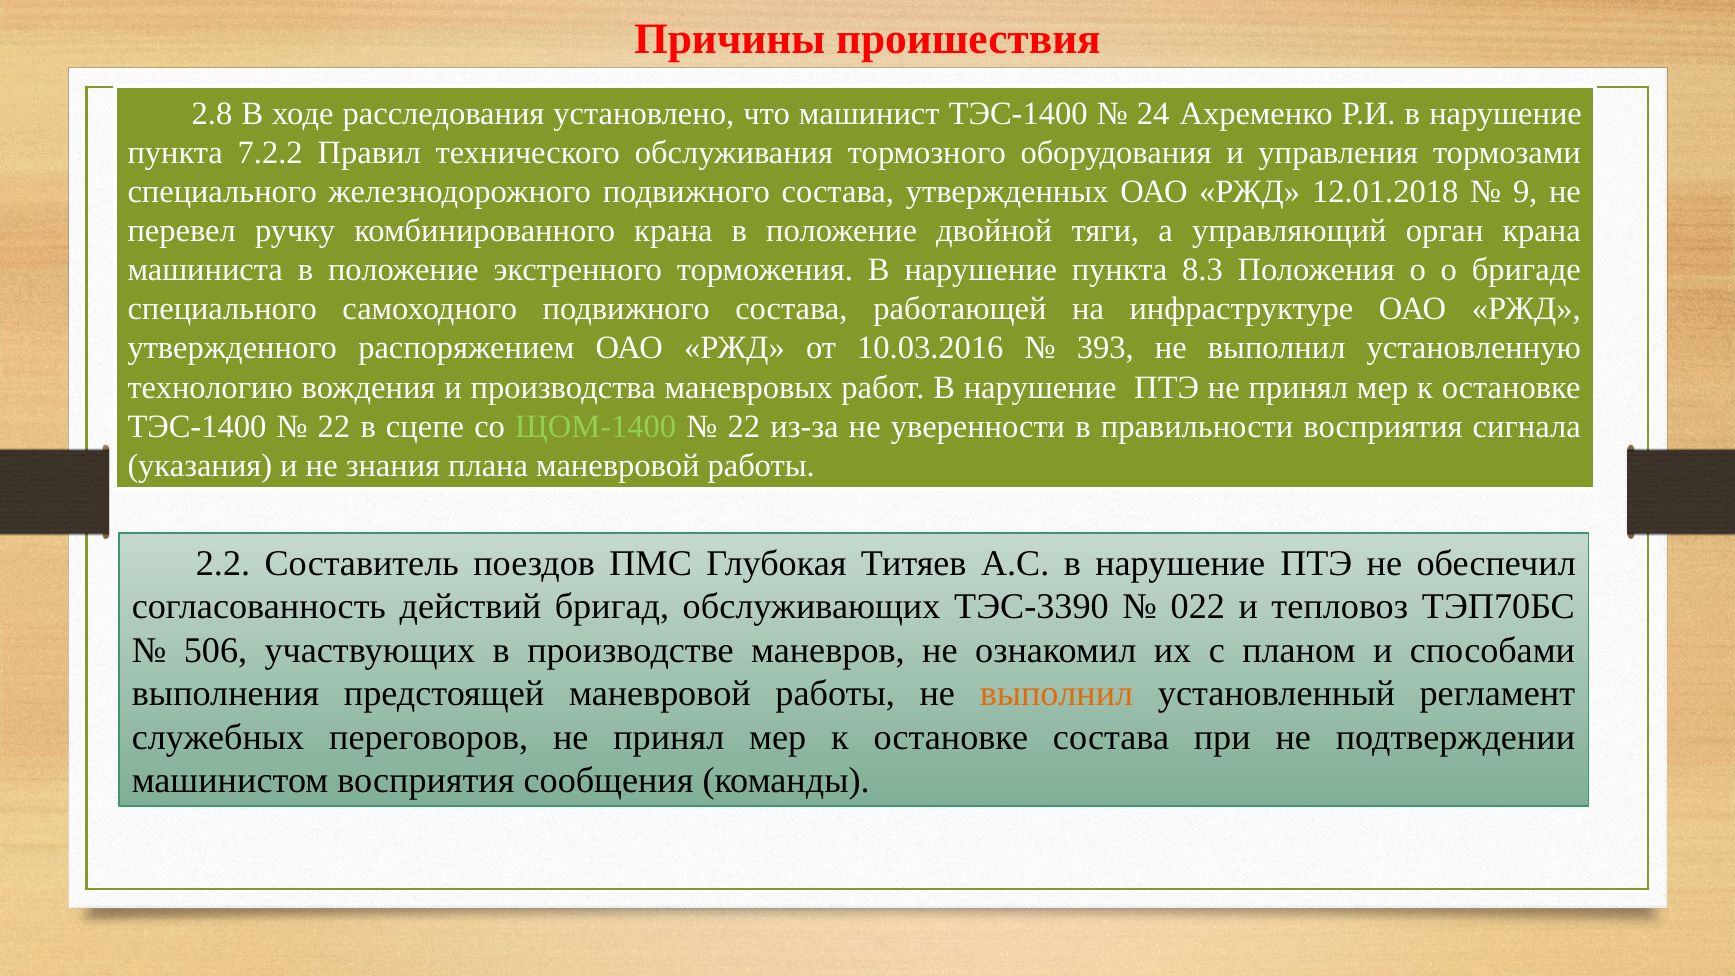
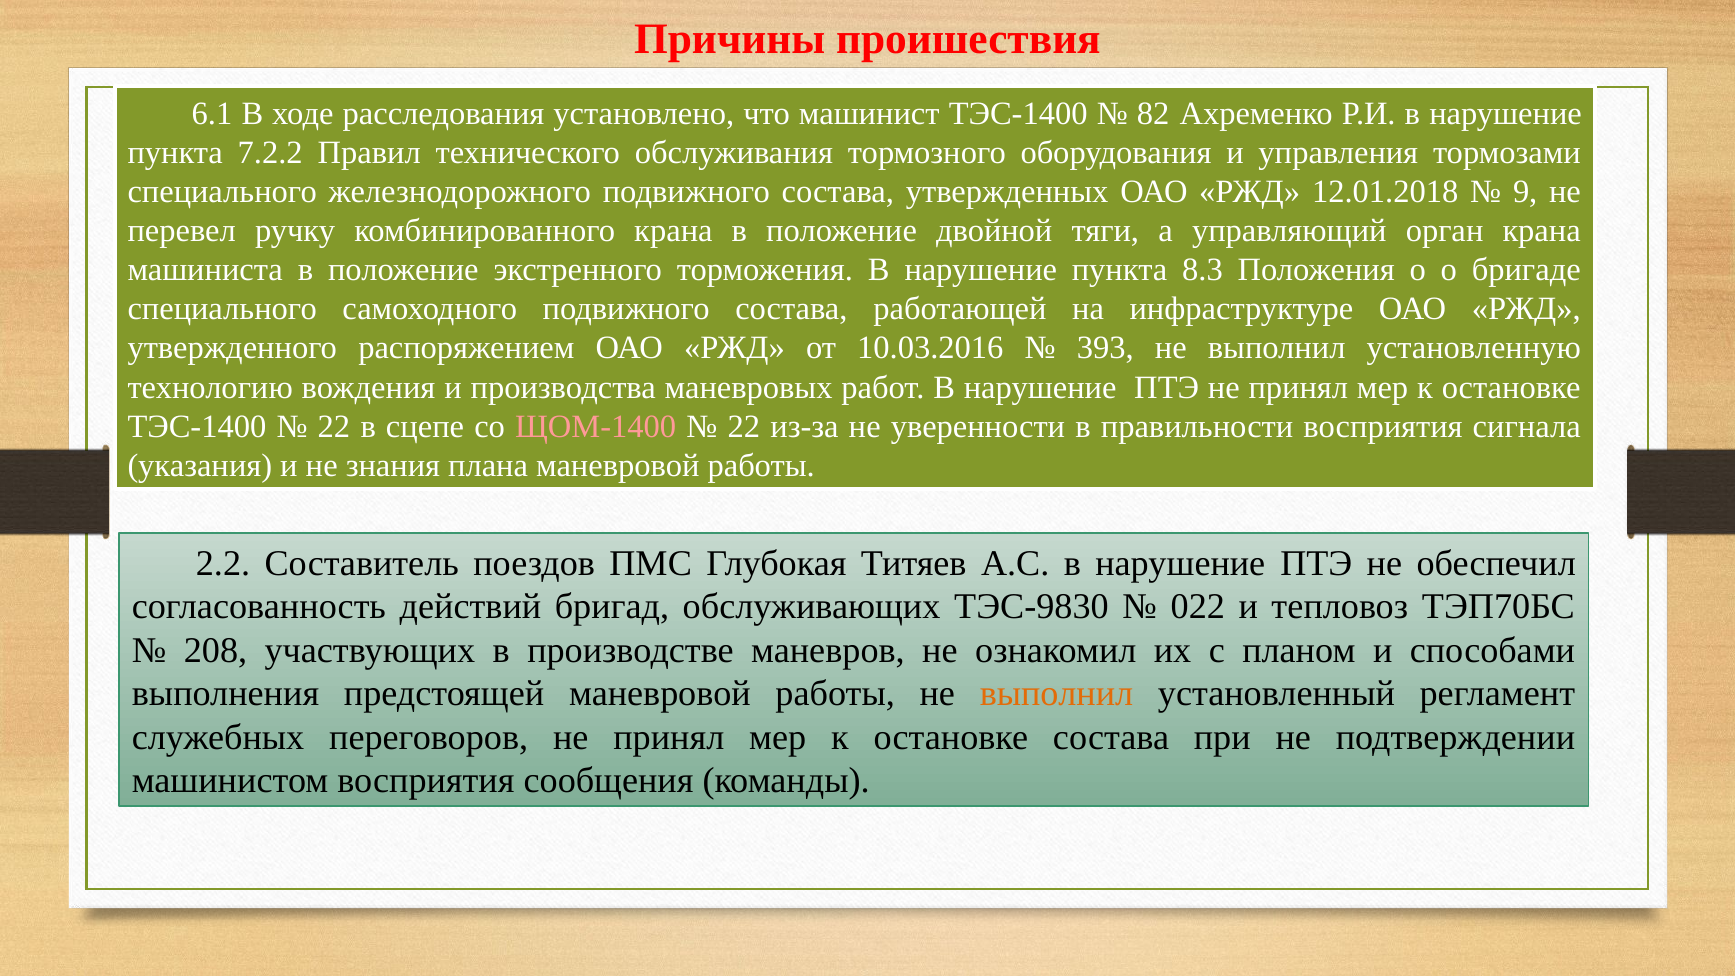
2.8: 2.8 -> 6.1 (212, 114)
24: 24 -> 82 (1153, 114)
ЩОМ-1400 colour: light green -> pink (596, 426)
ТЭС-3390: ТЭС-3390 -> ТЭС-9830 (1031, 607)
506: 506 -> 208 (216, 650)
